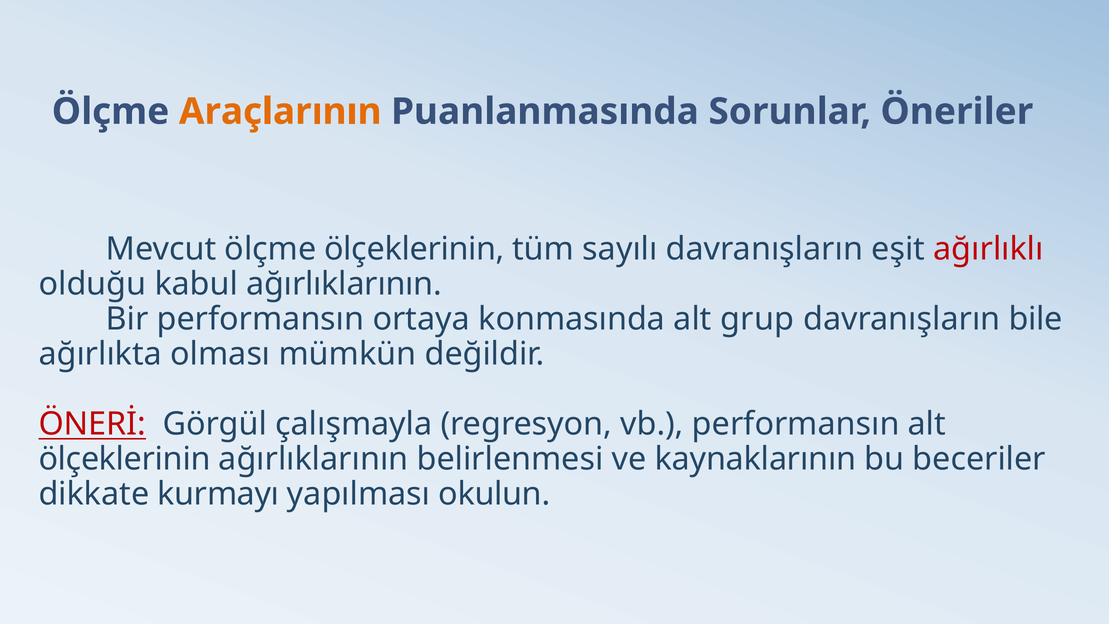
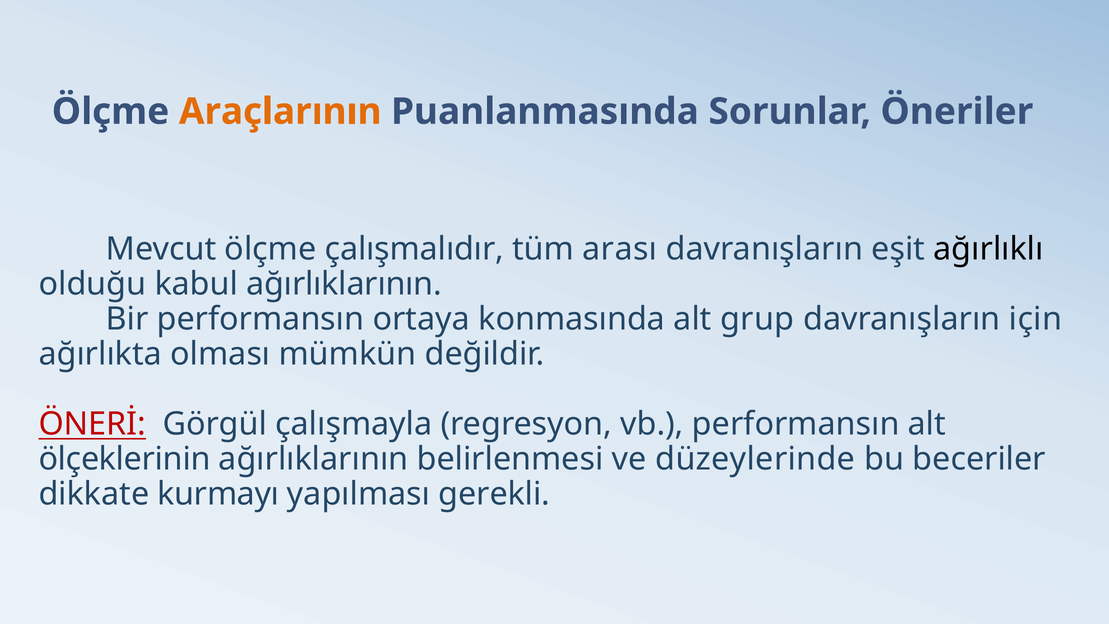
ölçme ölçeklerinin: ölçeklerinin -> çalışmalıdır (414, 249)
sayılı: sayılı -> arası (620, 249)
ağırlıklı colour: red -> black (988, 249)
bile: bile -> için (1035, 319)
kaynaklarının: kaynaklarının -> düzeylerinde (755, 459)
okulun: okulun -> gerekli (494, 494)
